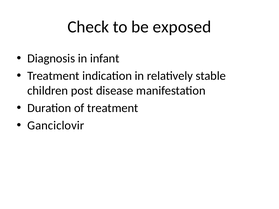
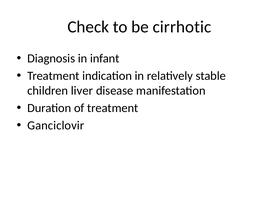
exposed: exposed -> cirrhotic (182, 27)
post: post -> liver (82, 91)
